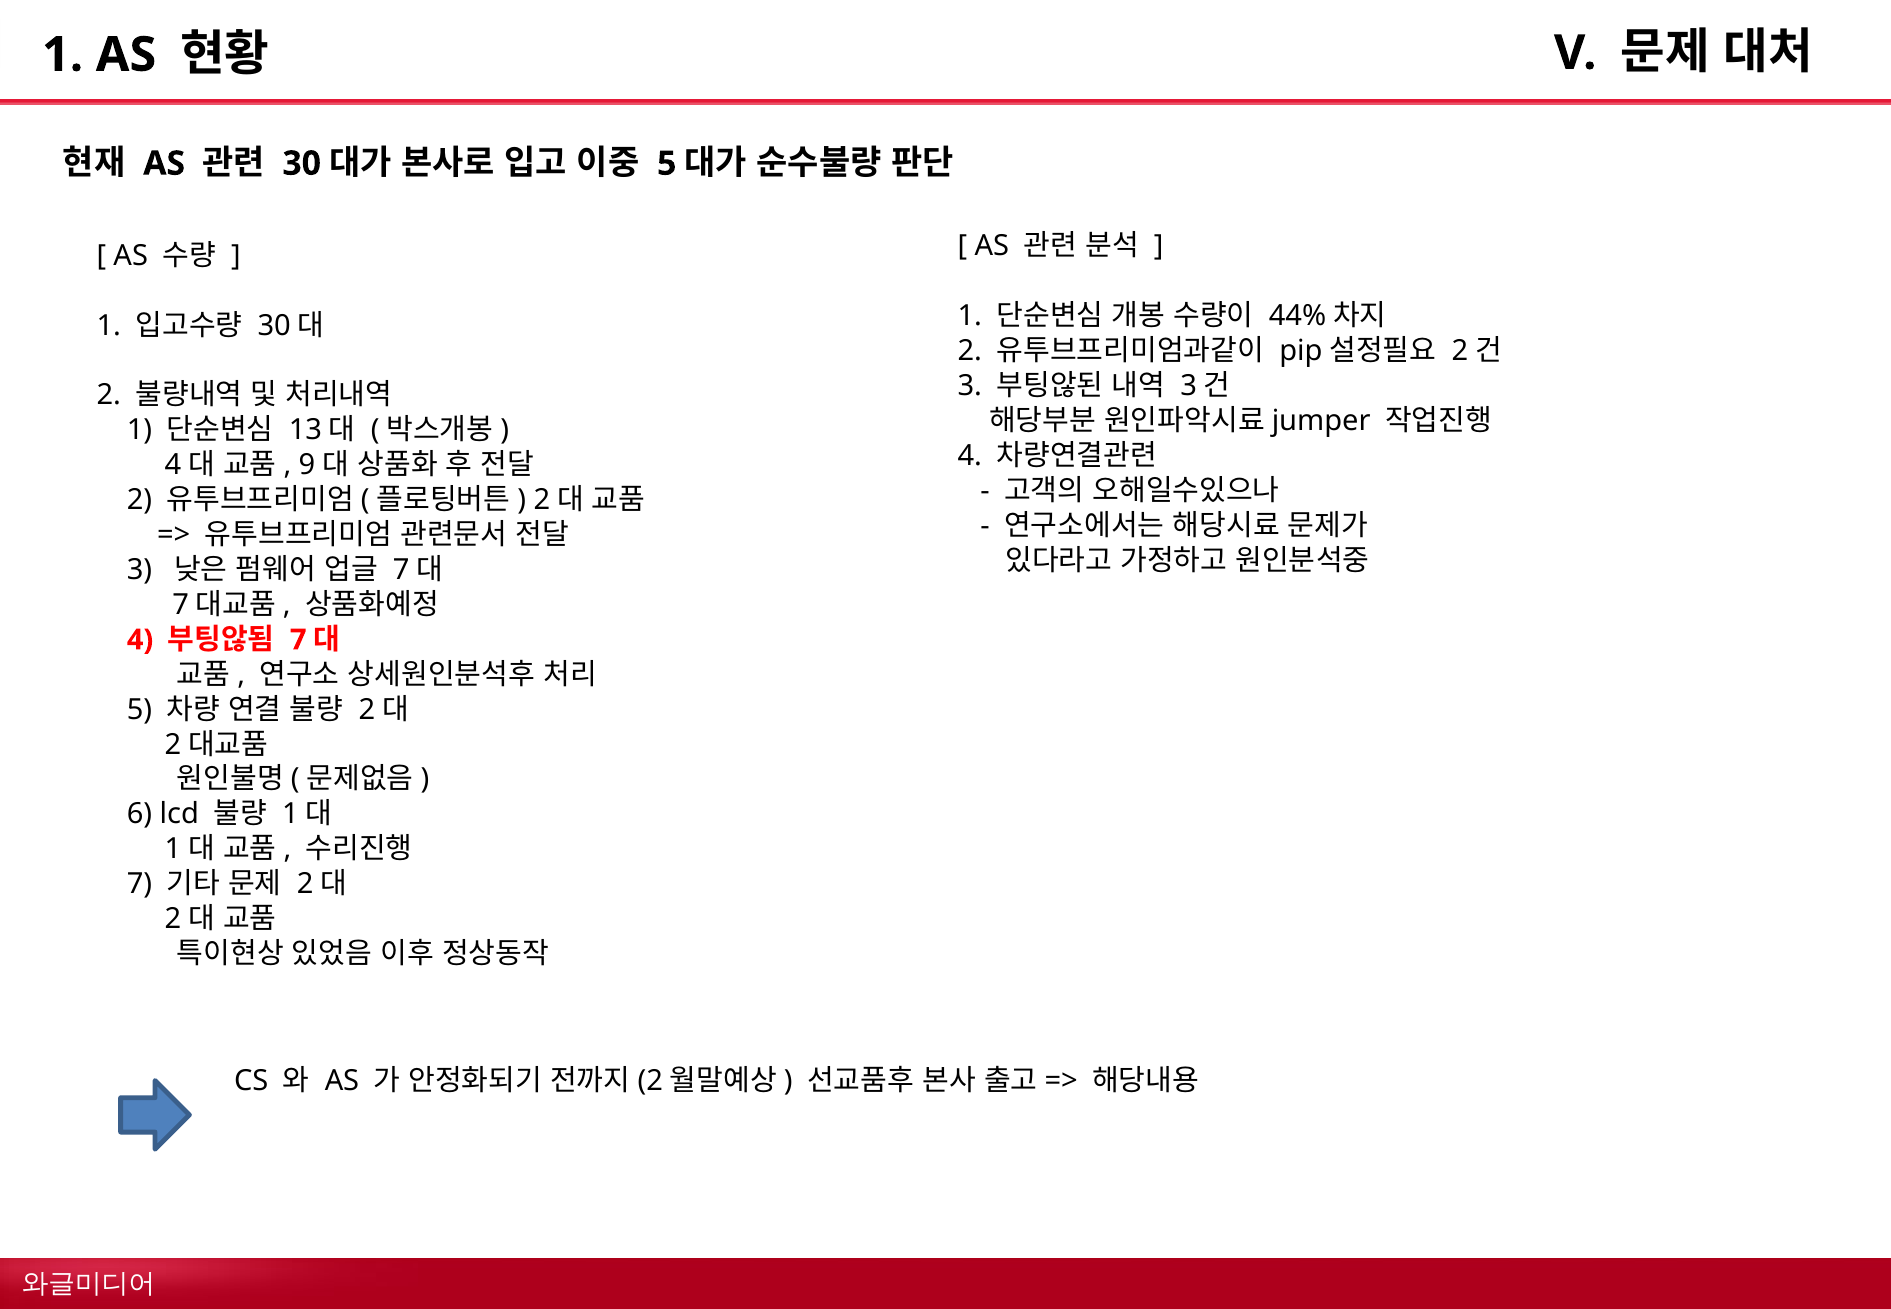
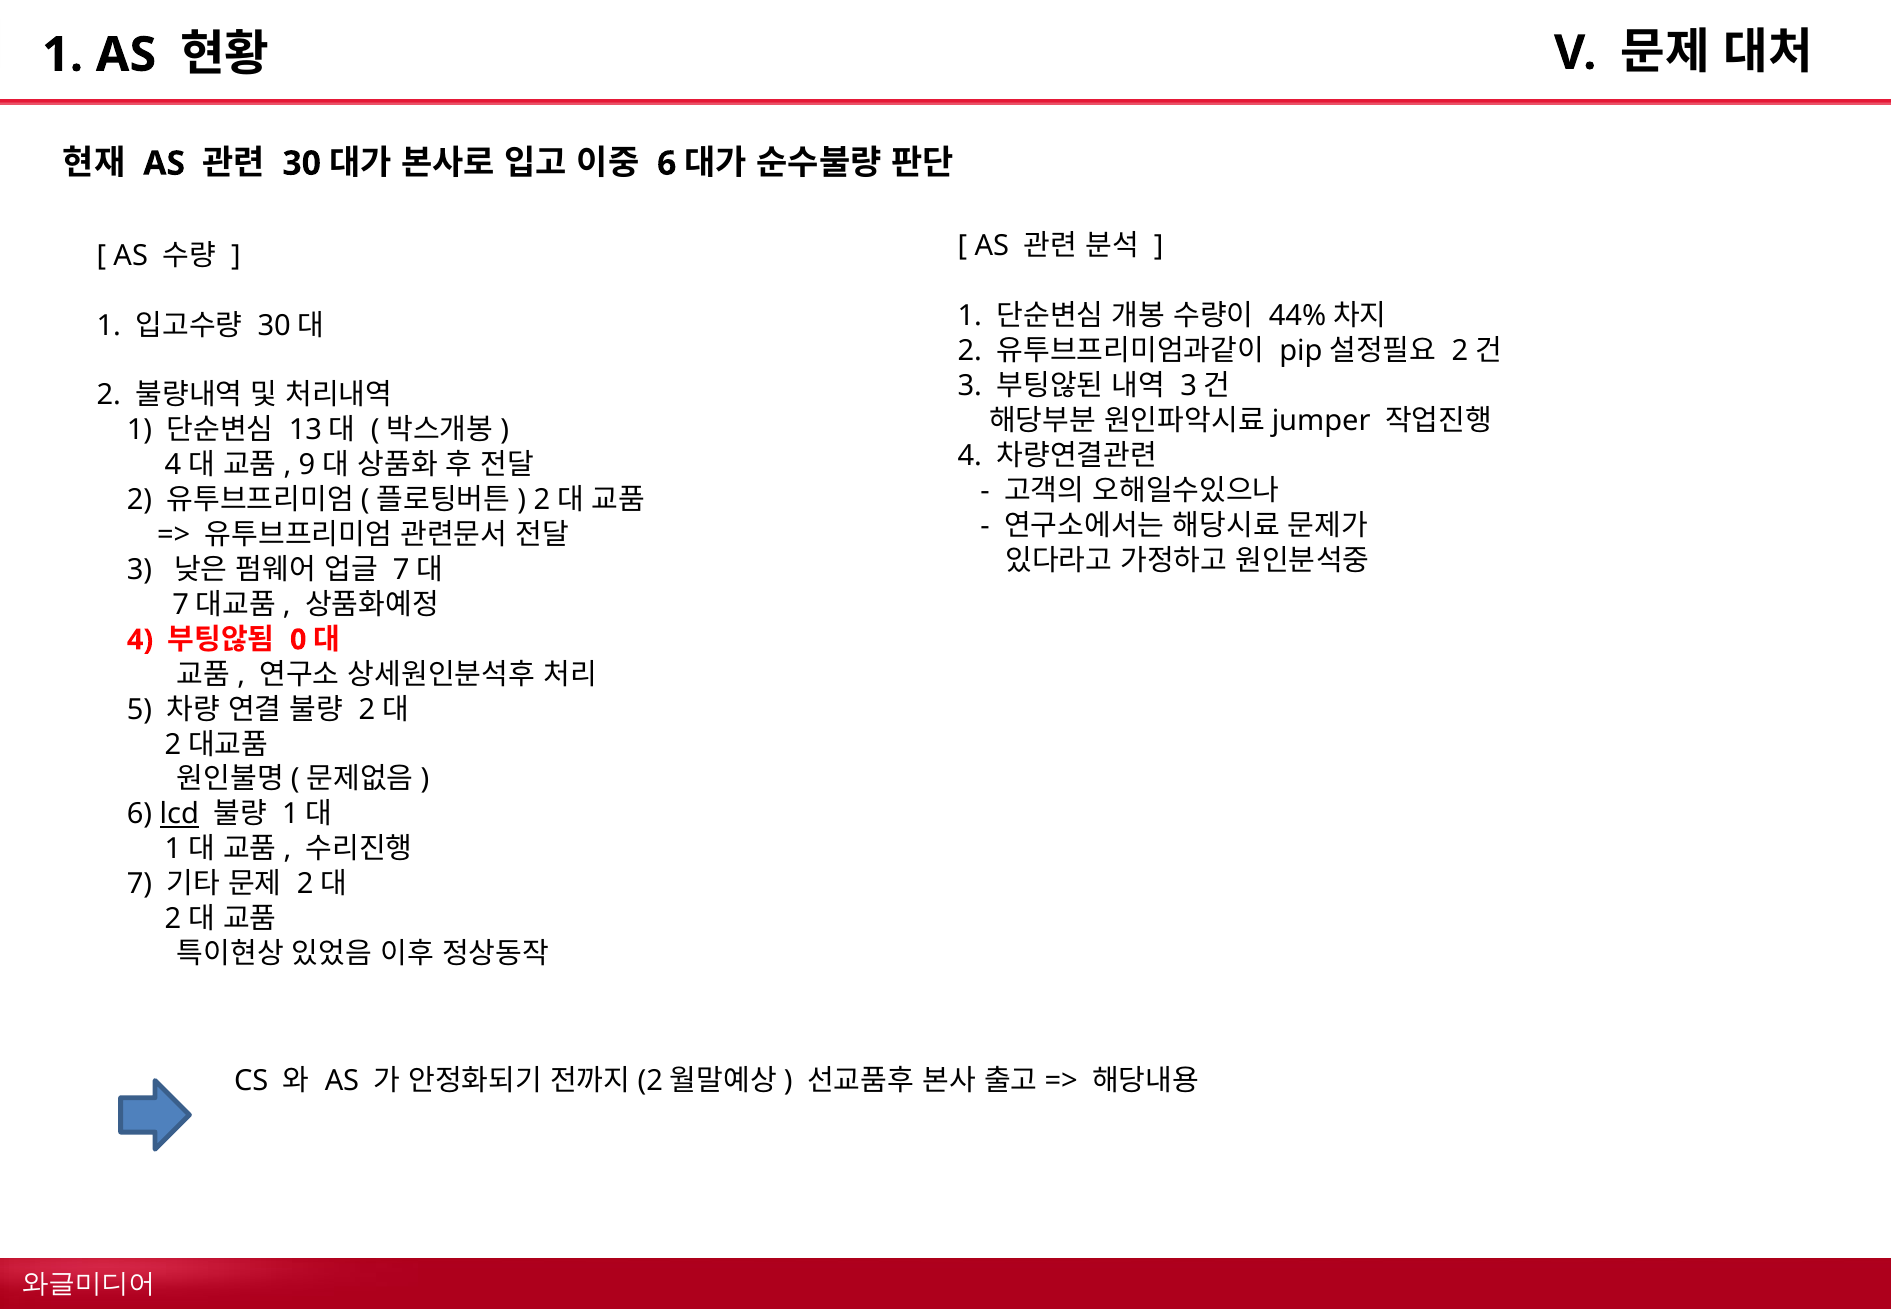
5: 5 -> 6 (667, 164)
7: 7 -> 0 (298, 640)
lcd underline: none -> present (179, 814)
